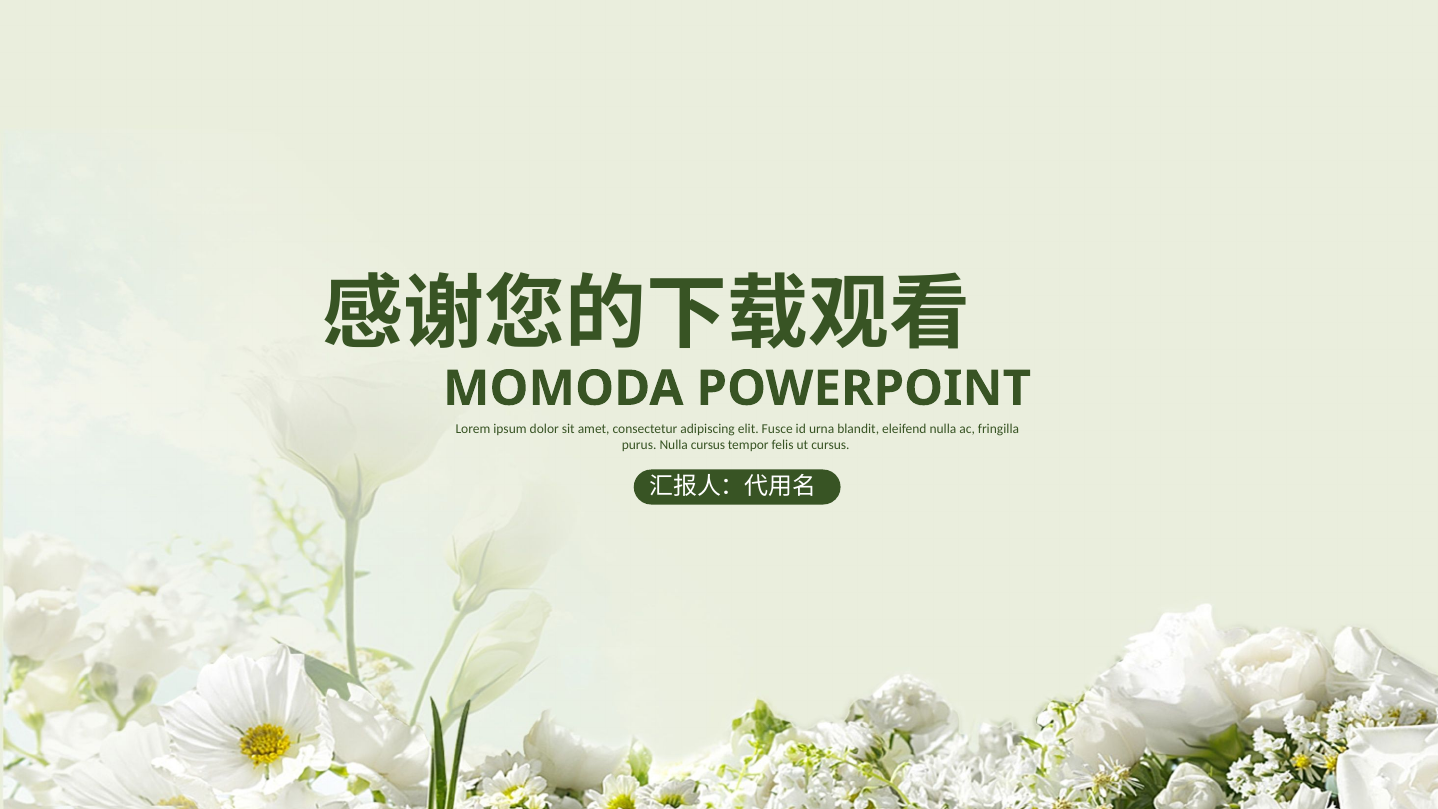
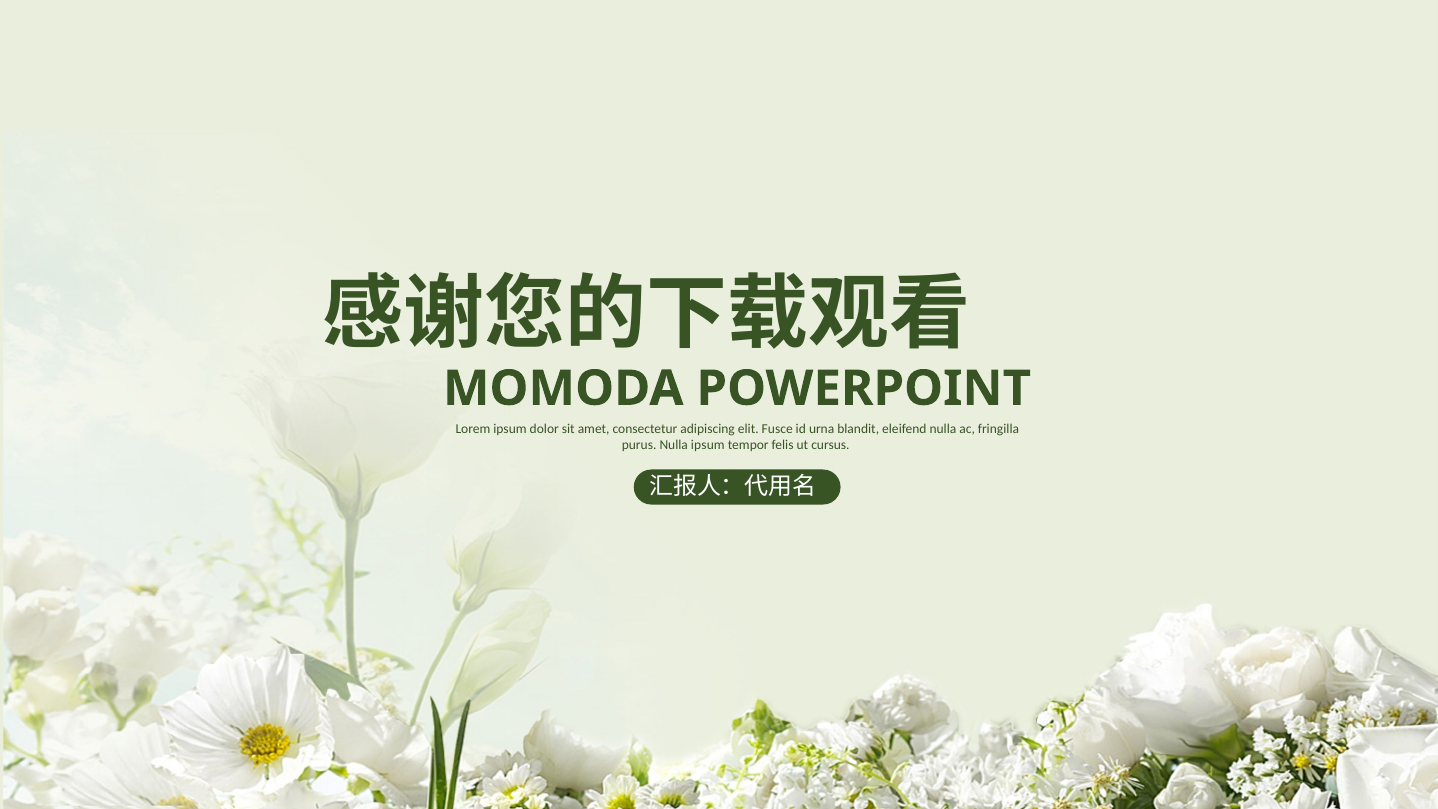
Nulla cursus: cursus -> ipsum (708, 445)
